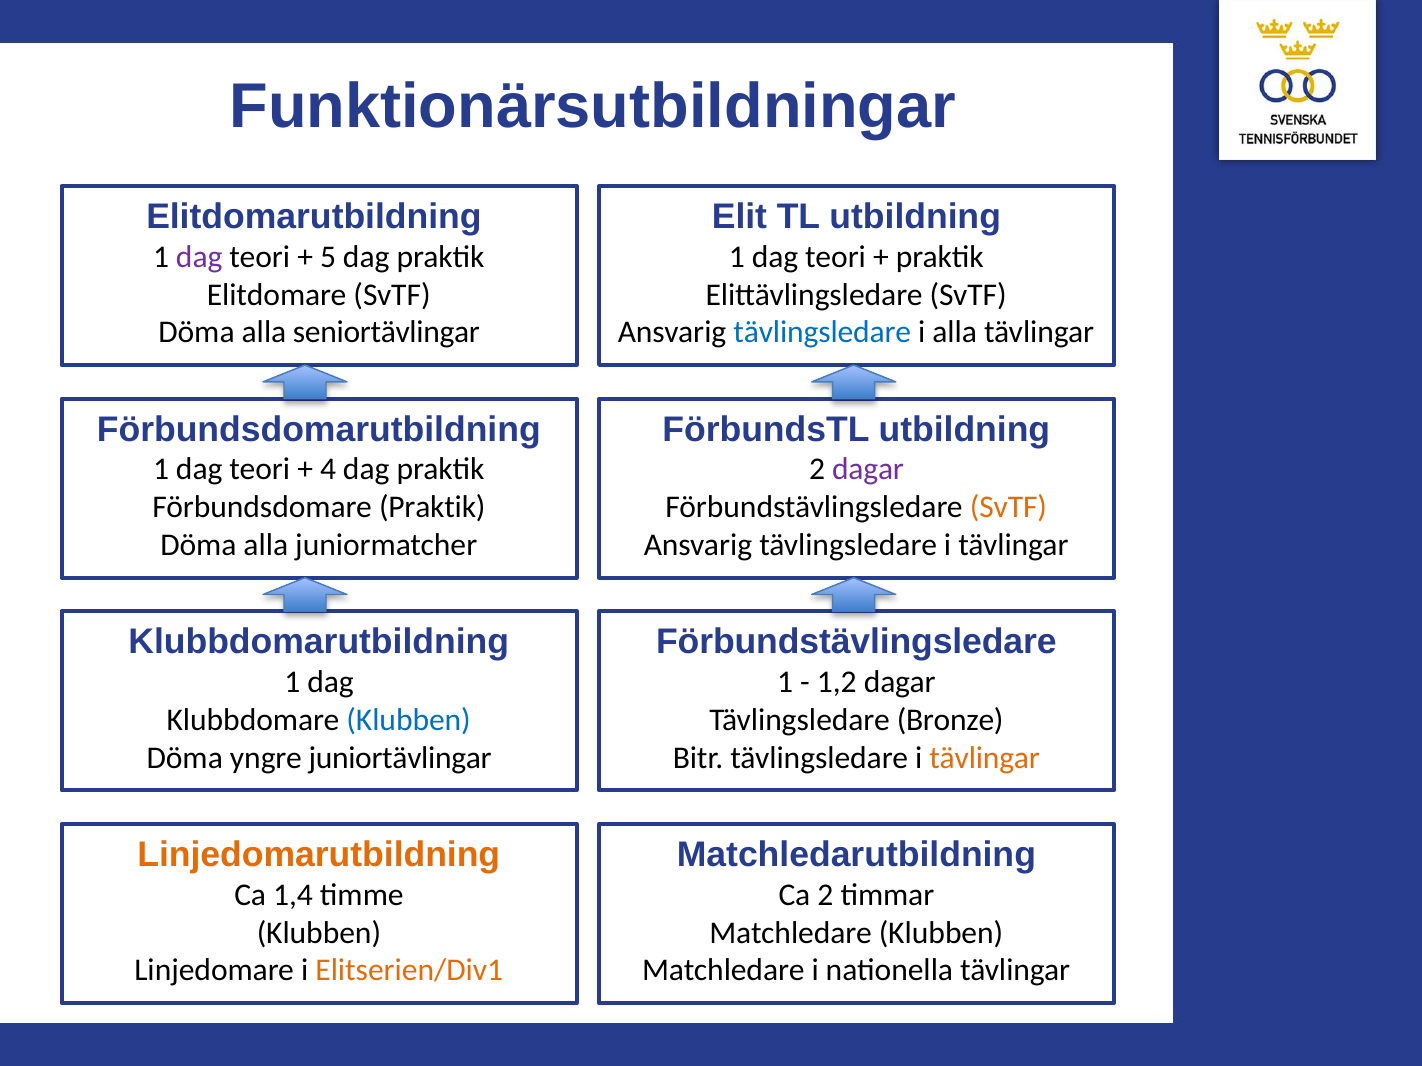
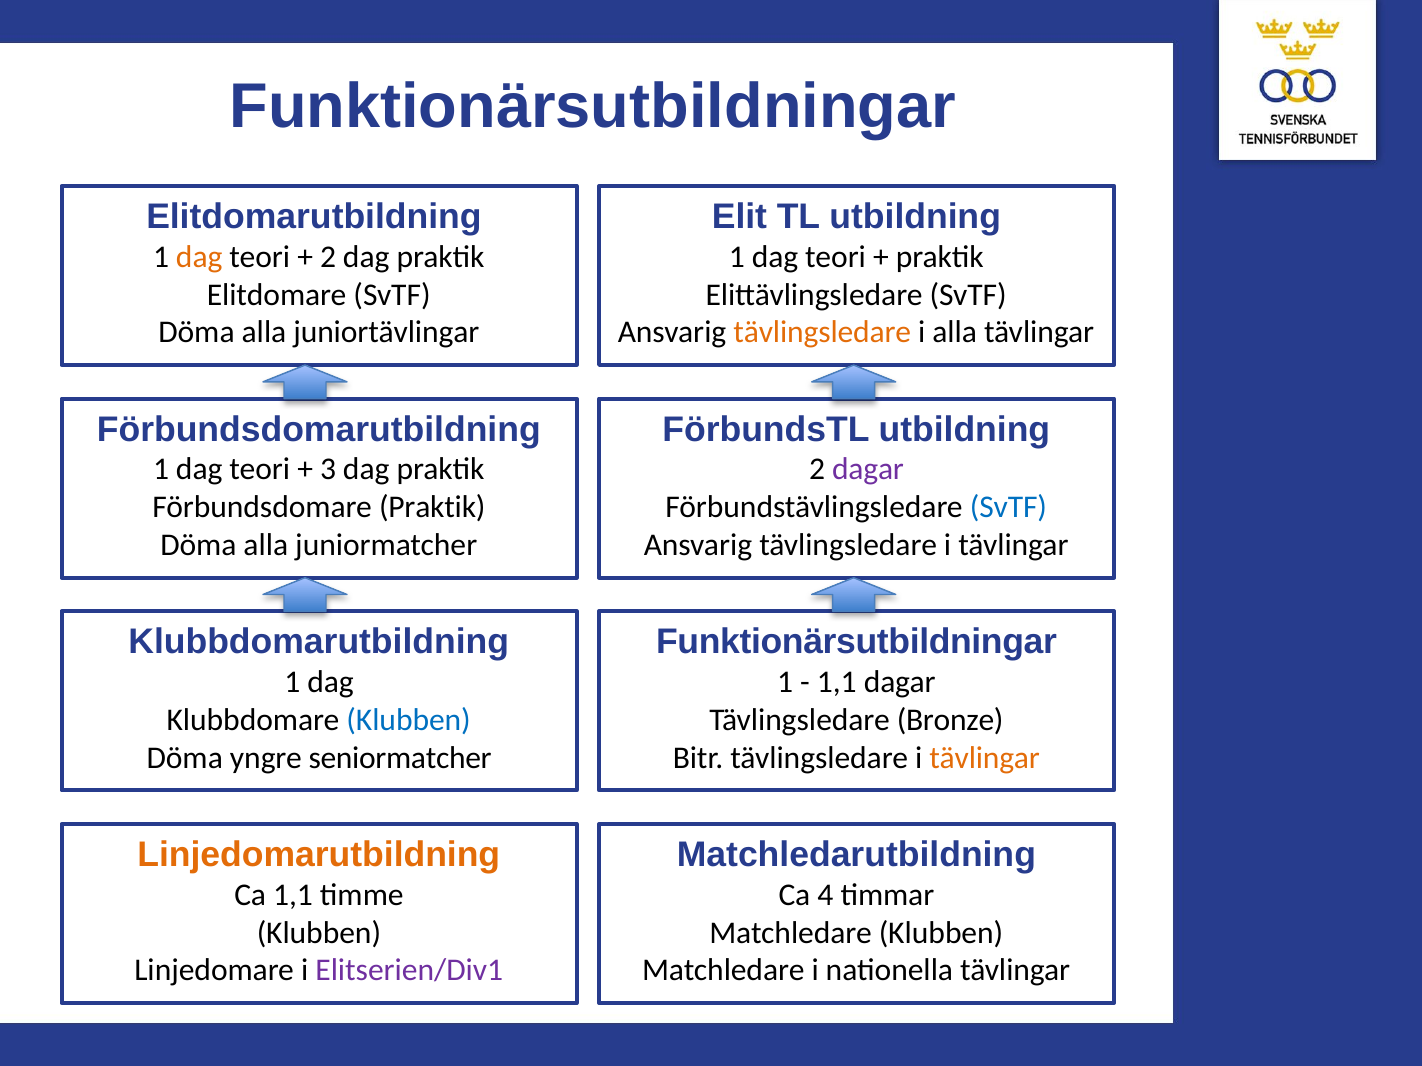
dag colour: purple -> orange (199, 257)
5: 5 -> 2 (328, 257)
seniortävlingar: seniortävlingar -> juniortävlingar (386, 333)
tävlingsledare colour: blue -> orange (822, 333)
4: 4 -> 3 (328, 470)
SvTF colour: orange -> blue (1008, 508)
Förbundstävlingsledare: Förbundstävlingsledare -> Funktionärsutbildningar (857, 642)
1,2: 1,2 -> 1,1 (837, 682)
juniortävlingar: juniortävlingar -> seniormatcher (400, 758)
Ca 1,4: 1,4 -> 1,1 (293, 895)
Ca 2: 2 -> 4 (825, 895)
Elitserien/Div1 colour: orange -> purple (409, 971)
